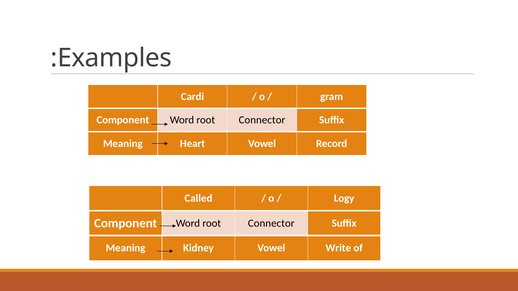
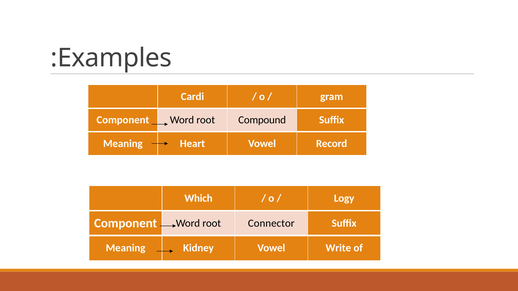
Connector: Connector -> Compound (262, 120)
Called: Called -> Which (199, 199)
